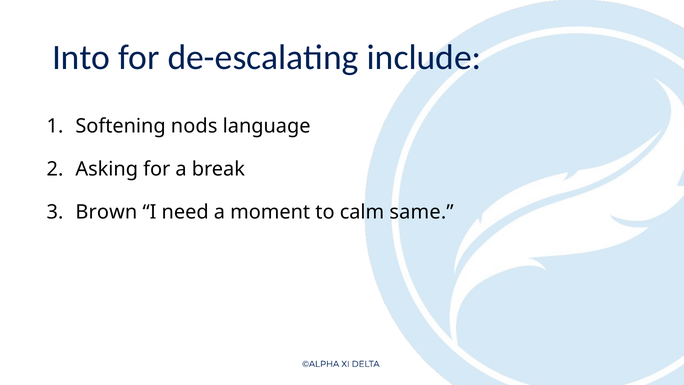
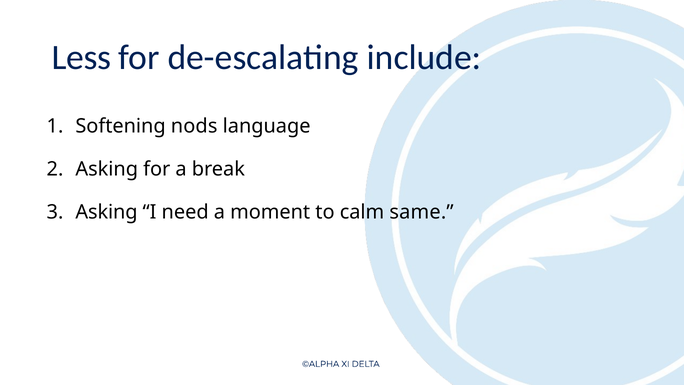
Into: Into -> Less (81, 57)
Brown: Brown -> Asking (107, 212)
